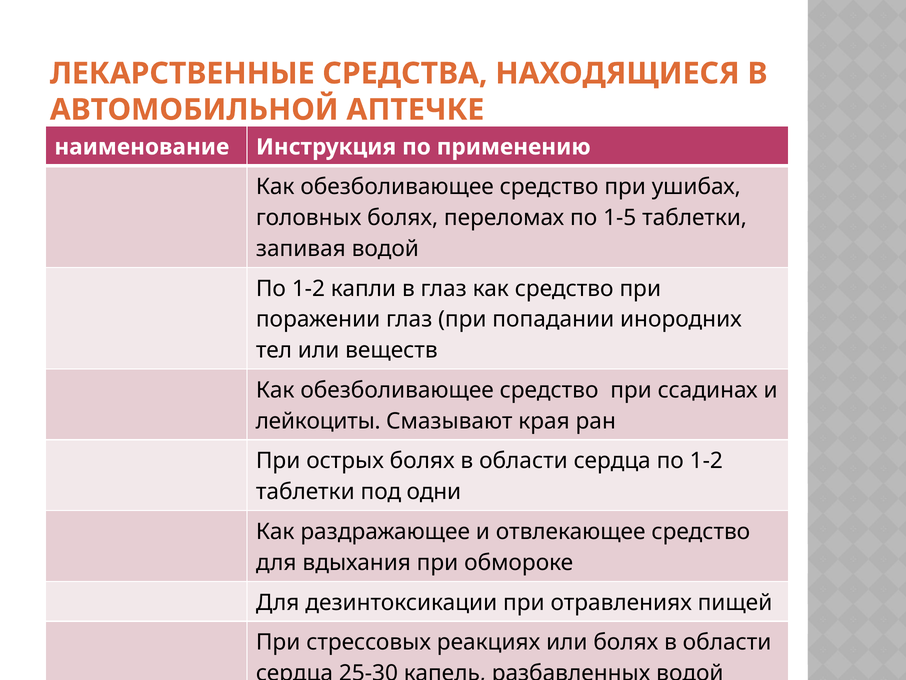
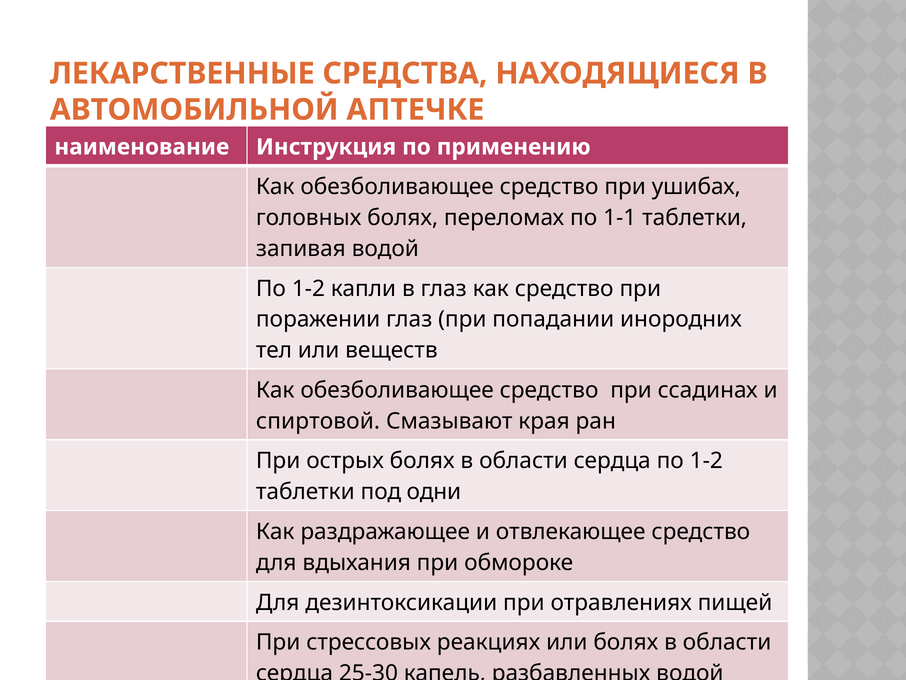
1-5: 1-5 -> 1-1 (620, 218)
лейкоциты: лейкоциты -> спиртовой (318, 421)
